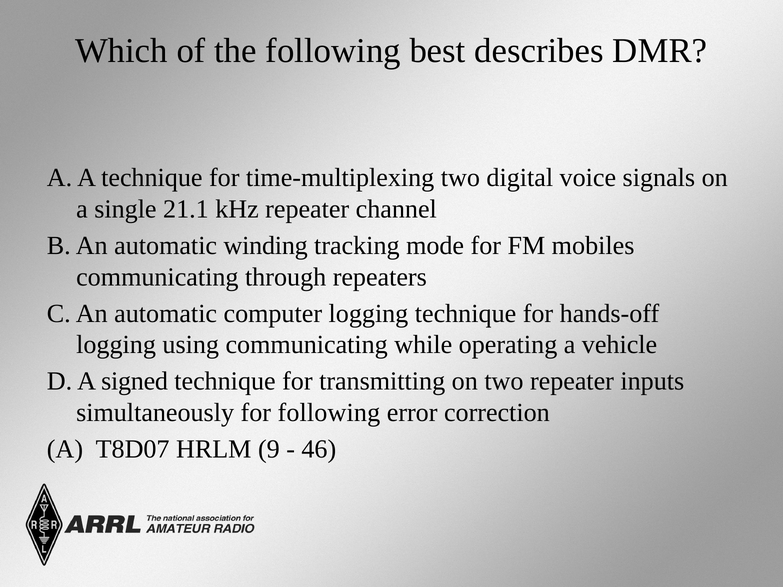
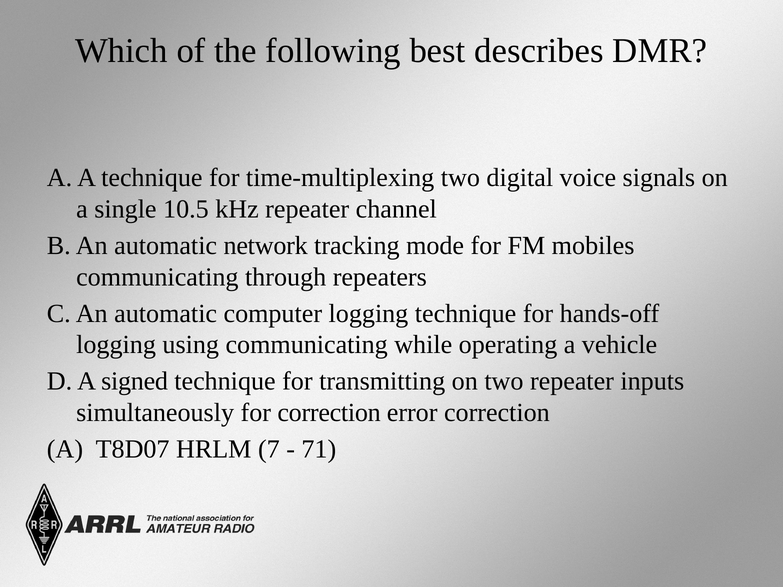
21.1: 21.1 -> 10.5 (186, 209)
winding: winding -> network (266, 246)
for following: following -> correction (329, 413)
9: 9 -> 7 (269, 449)
46: 46 -> 71 (319, 449)
